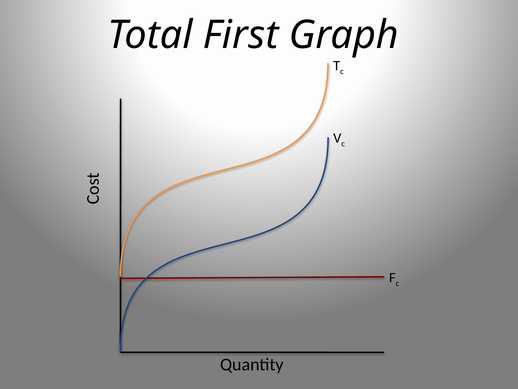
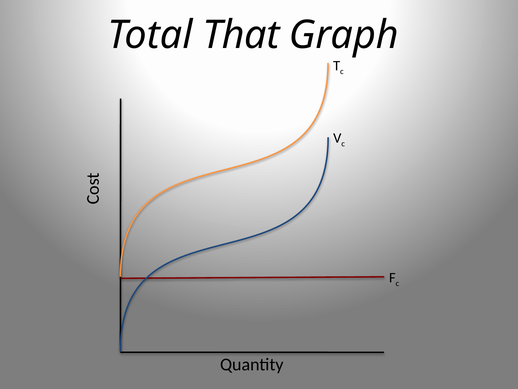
First: First -> That (241, 35)
